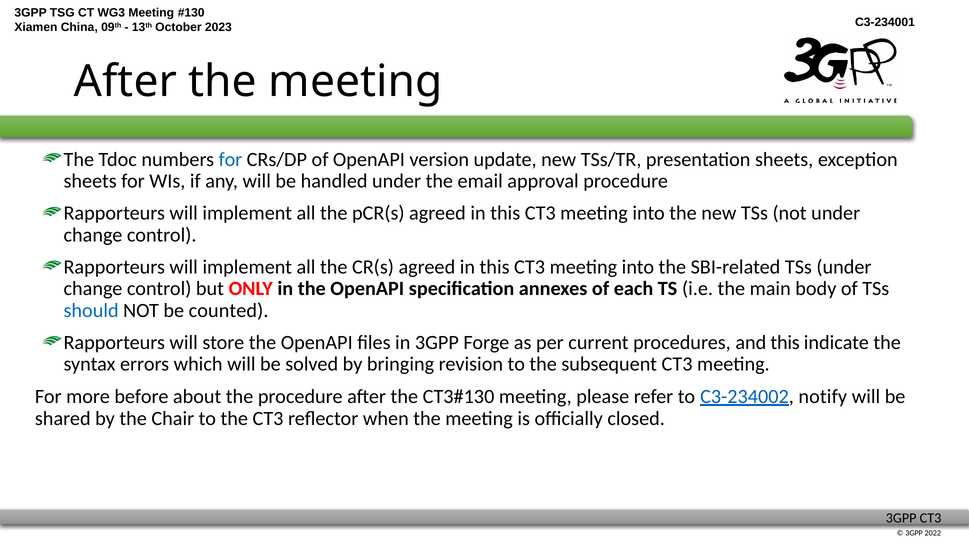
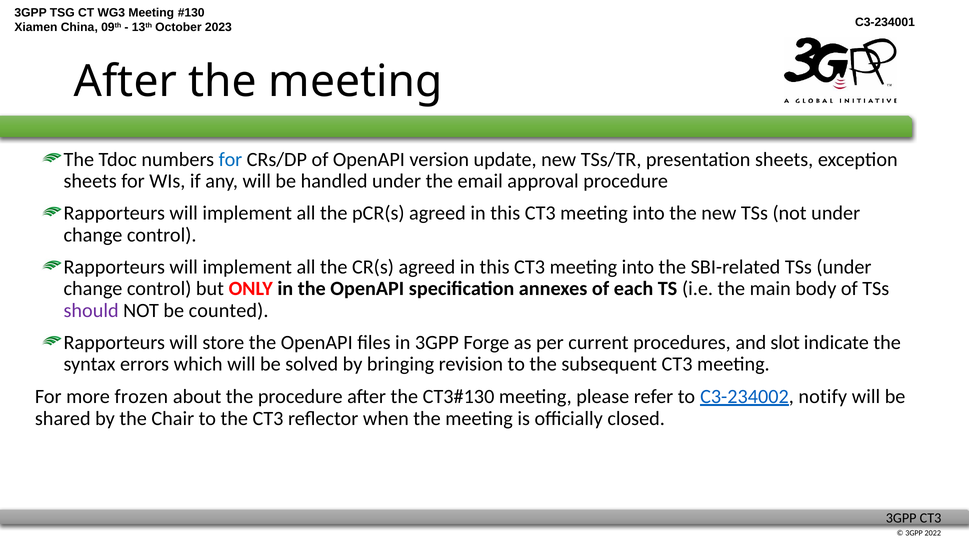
should colour: blue -> purple (91, 311)
and this: this -> slot (785, 342)
before: before -> frozen (141, 396)
